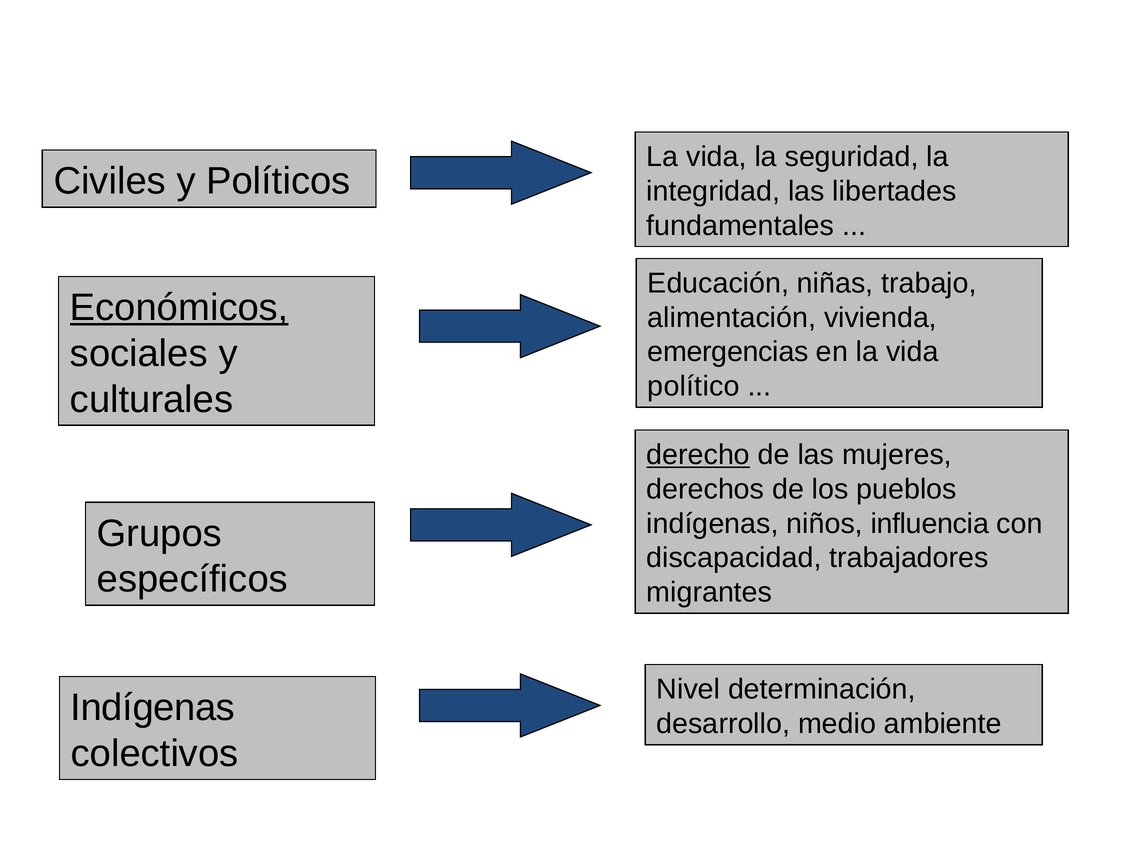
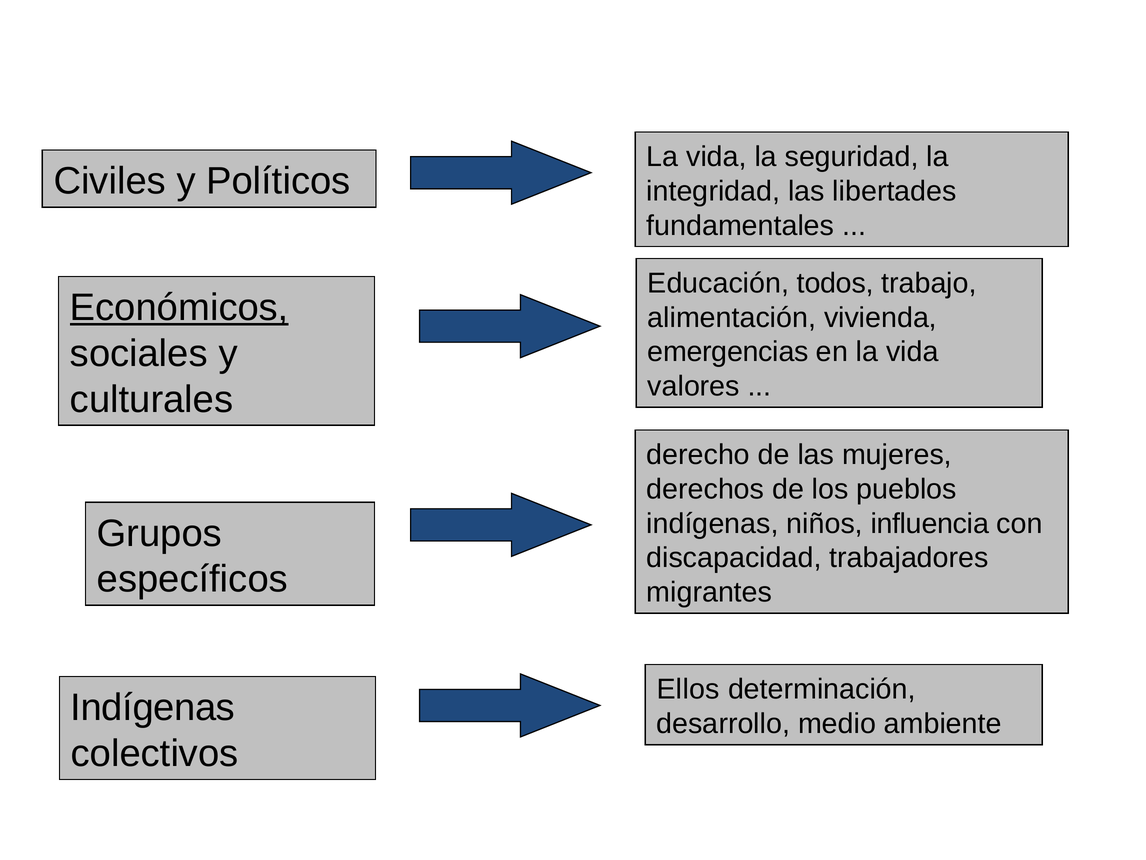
niñas: niñas -> todos (835, 283)
político: político -> valores (694, 386)
derecho underline: present -> none (698, 455)
Nivel: Nivel -> Ellos (688, 689)
